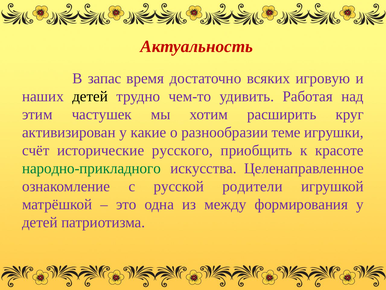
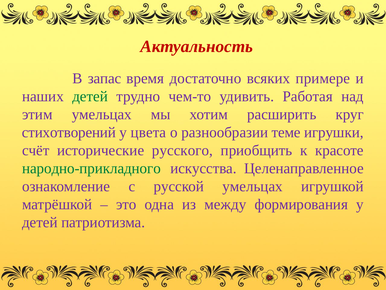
игровую: игровую -> примере (323, 78)
детей colour: black -> green (90, 96)
этим частушек: частушек -> умельцах (102, 114)
активизирован: активизирован -> стихотворений (69, 132)
какие: какие -> цвета (148, 132)
русской родители: родители -> умельцах (253, 186)
